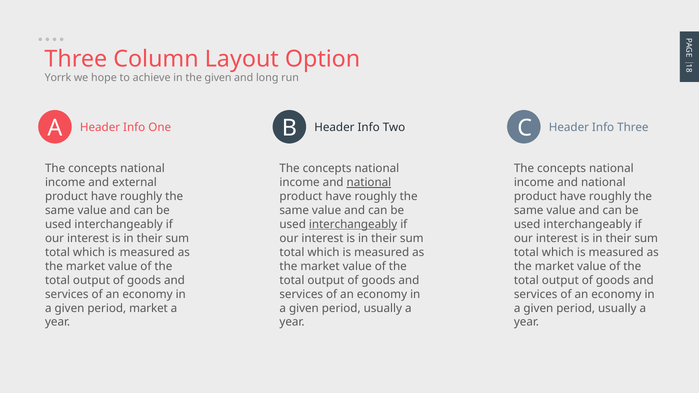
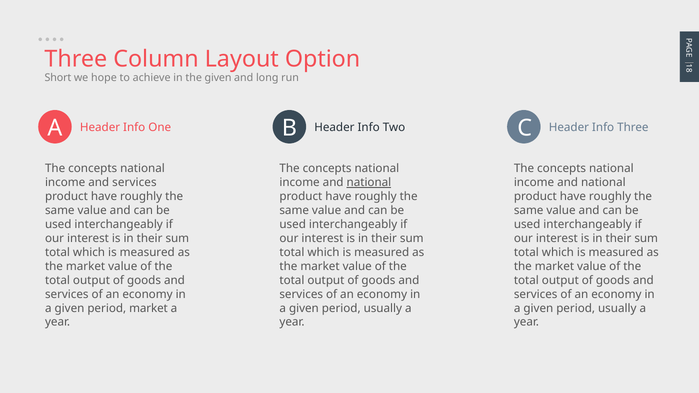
Yorrk: Yorrk -> Short (58, 78)
income and external: external -> services (134, 183)
interchangeably underline: present -> none (353, 224)
